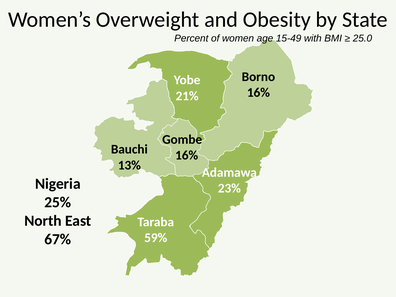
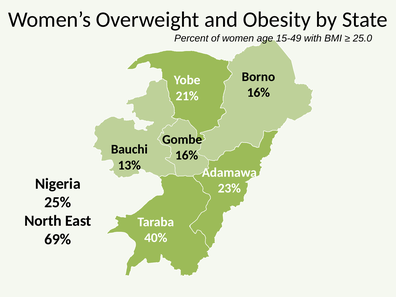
59%: 59% -> 40% (156, 238)
67%: 67% -> 69% (58, 239)
